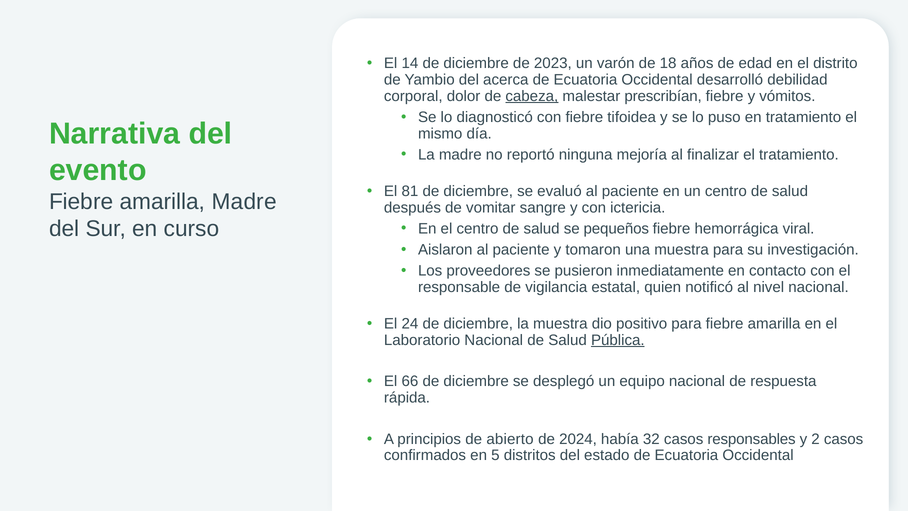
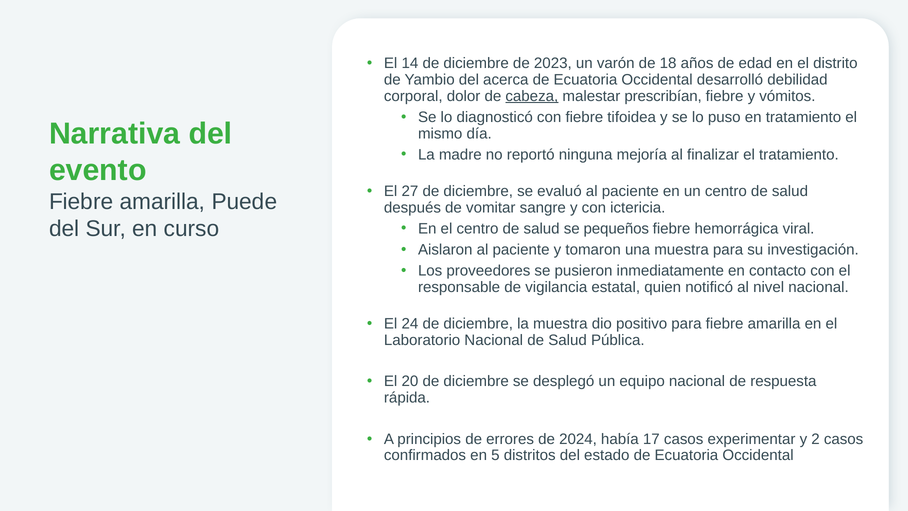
81: 81 -> 27 (410, 191)
amarilla Madre: Madre -> Puede (244, 201)
Pública underline: present -> none (618, 340)
66: 66 -> 20 (410, 381)
abierto: abierto -> errores (510, 439)
32: 32 -> 17 (651, 439)
responsables: responsables -> experimentar (751, 439)
